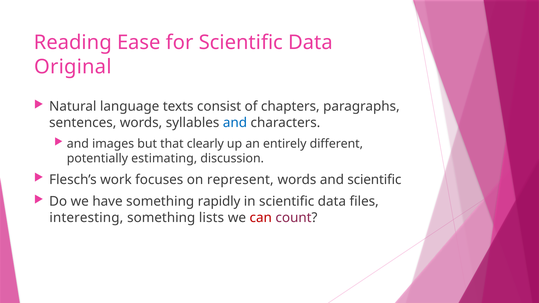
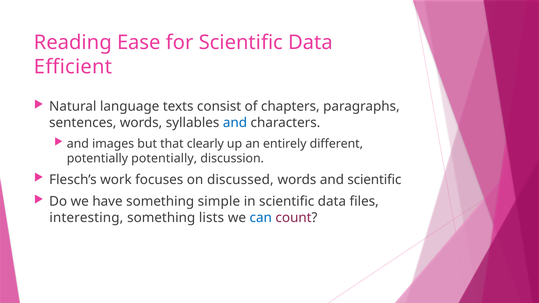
Original: Original -> Efficient (73, 67)
potentially estimating: estimating -> potentially (164, 159)
represent: represent -> discussed (240, 180)
rapidly: rapidly -> simple (219, 202)
can colour: red -> blue (261, 218)
